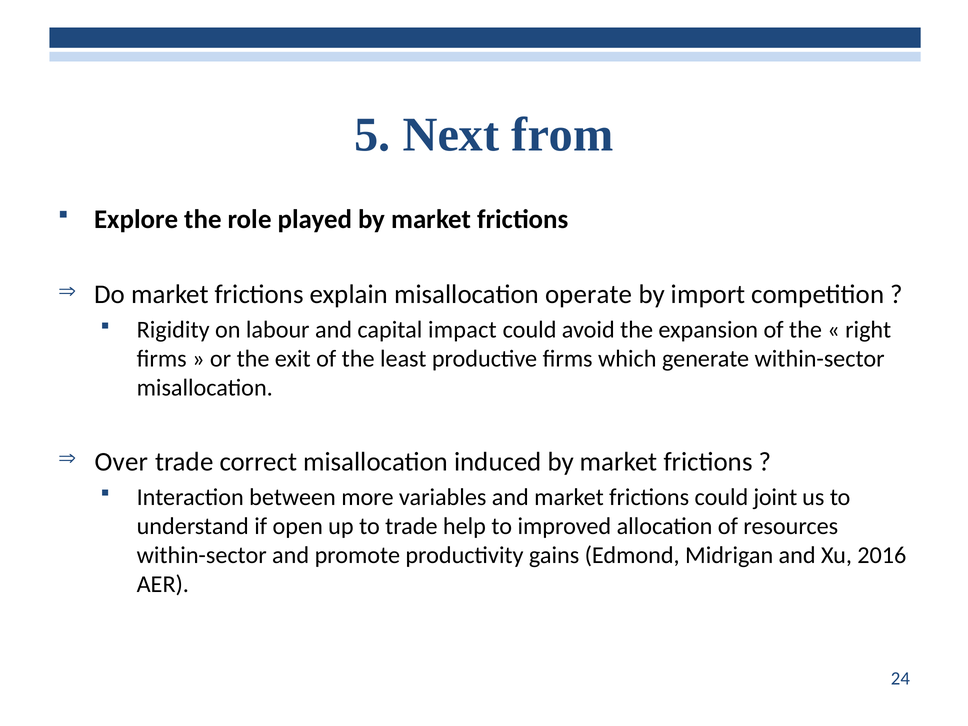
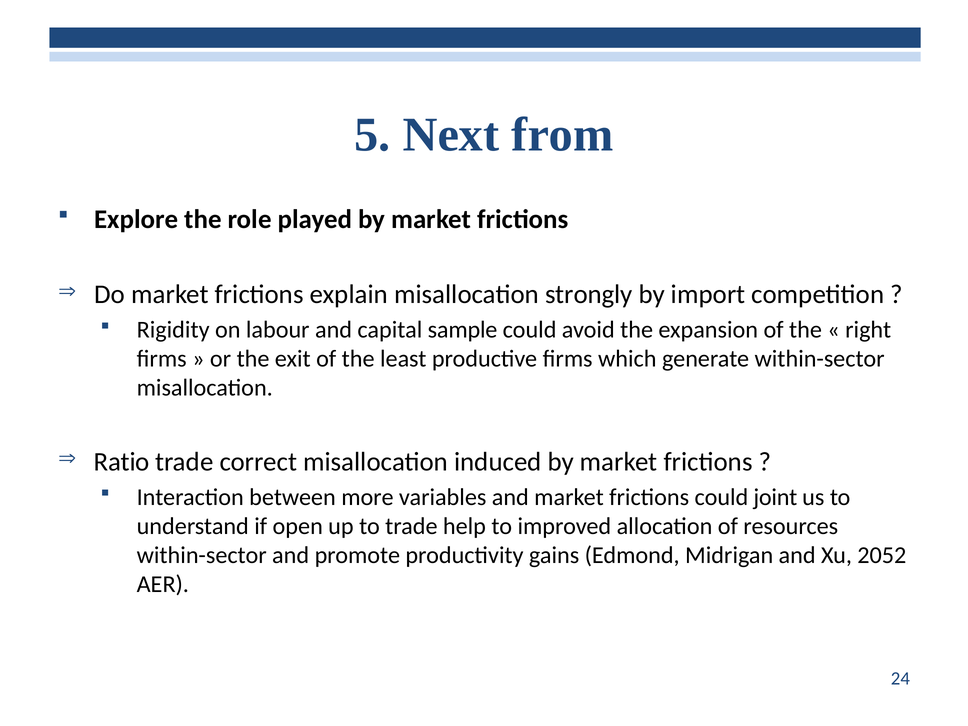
operate: operate -> strongly (589, 295)
impact: impact -> sample (463, 330)
Over: Over -> Ratio (122, 462)
2016: 2016 -> 2052 (882, 555)
